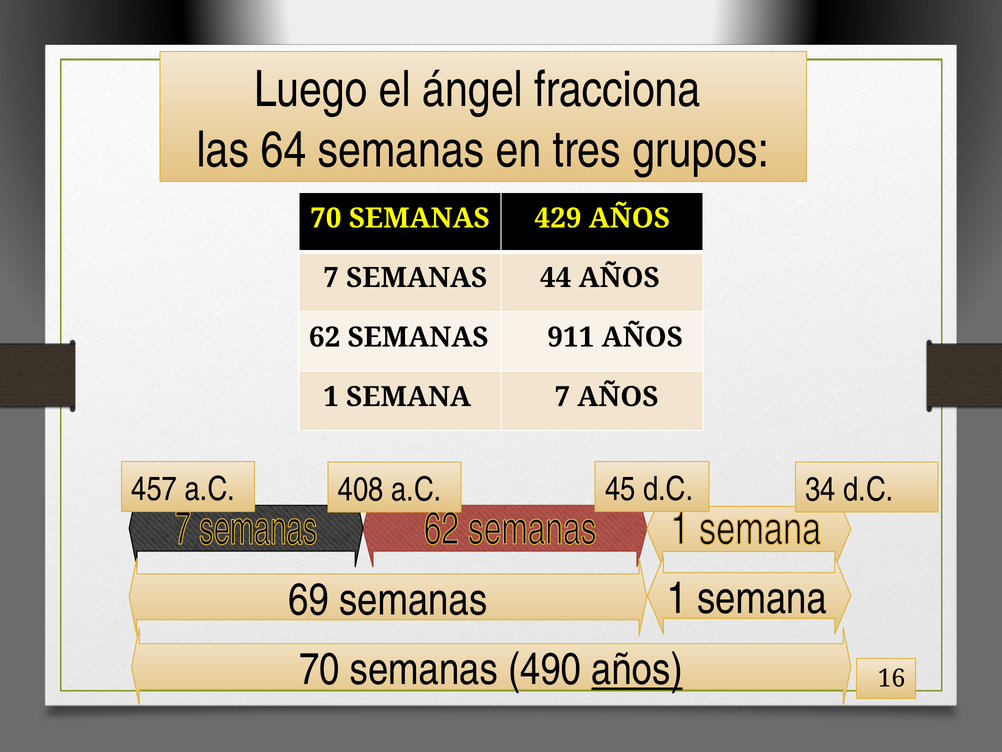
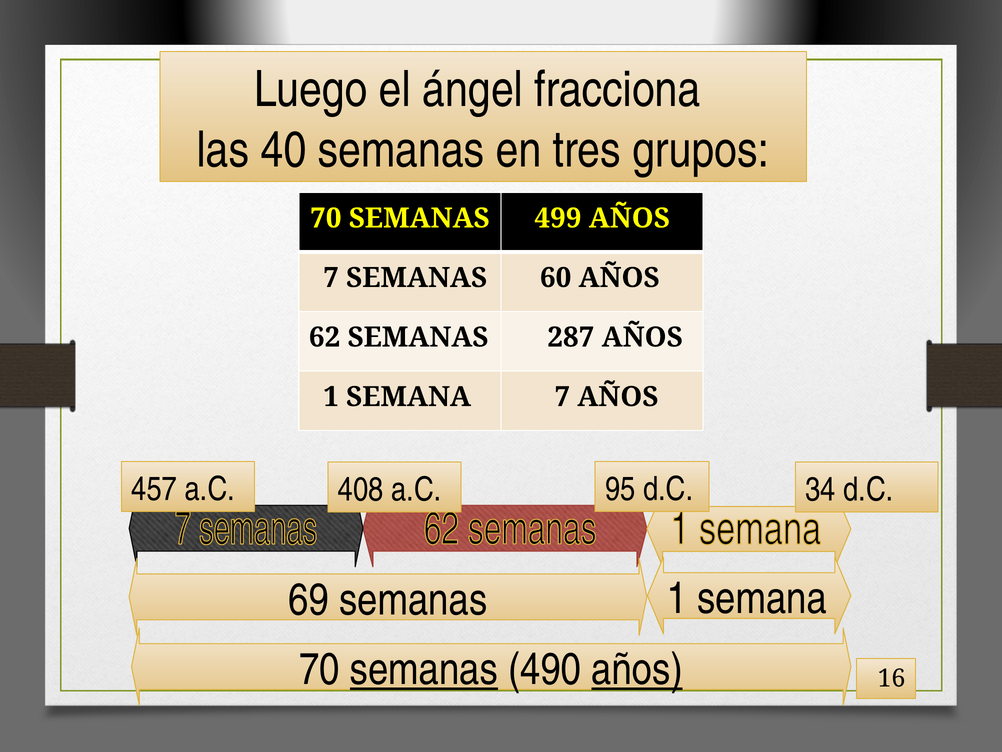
64: 64 -> 40 (284, 150)
429: 429 -> 499 (558, 218)
44: 44 -> 60 (556, 278)
911: 911 -> 287 (571, 337)
45: 45 -> 95 (620, 489)
semanas underline: none -> present (424, 669)
